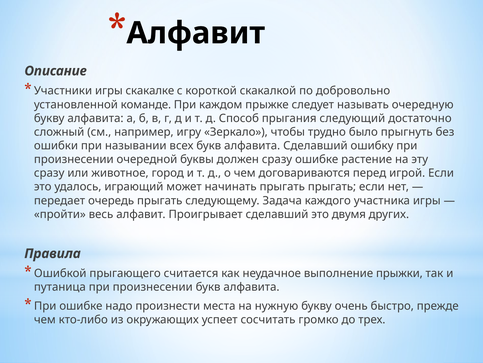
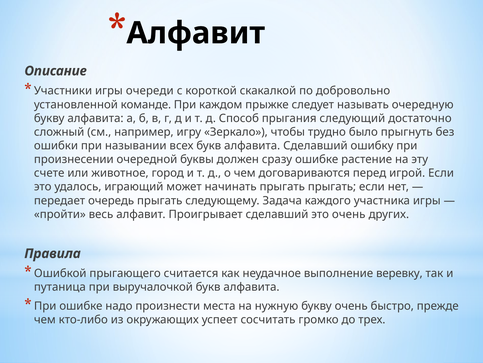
скакалке: скакалке -> очереди (150, 91)
сразу: сразу -> счете (49, 173)
это двумя: двумя -> очень (349, 214)
прыжки: прыжки -> веревку (399, 273)
путаница при произнесении: произнесении -> выручалочкой (153, 287)
